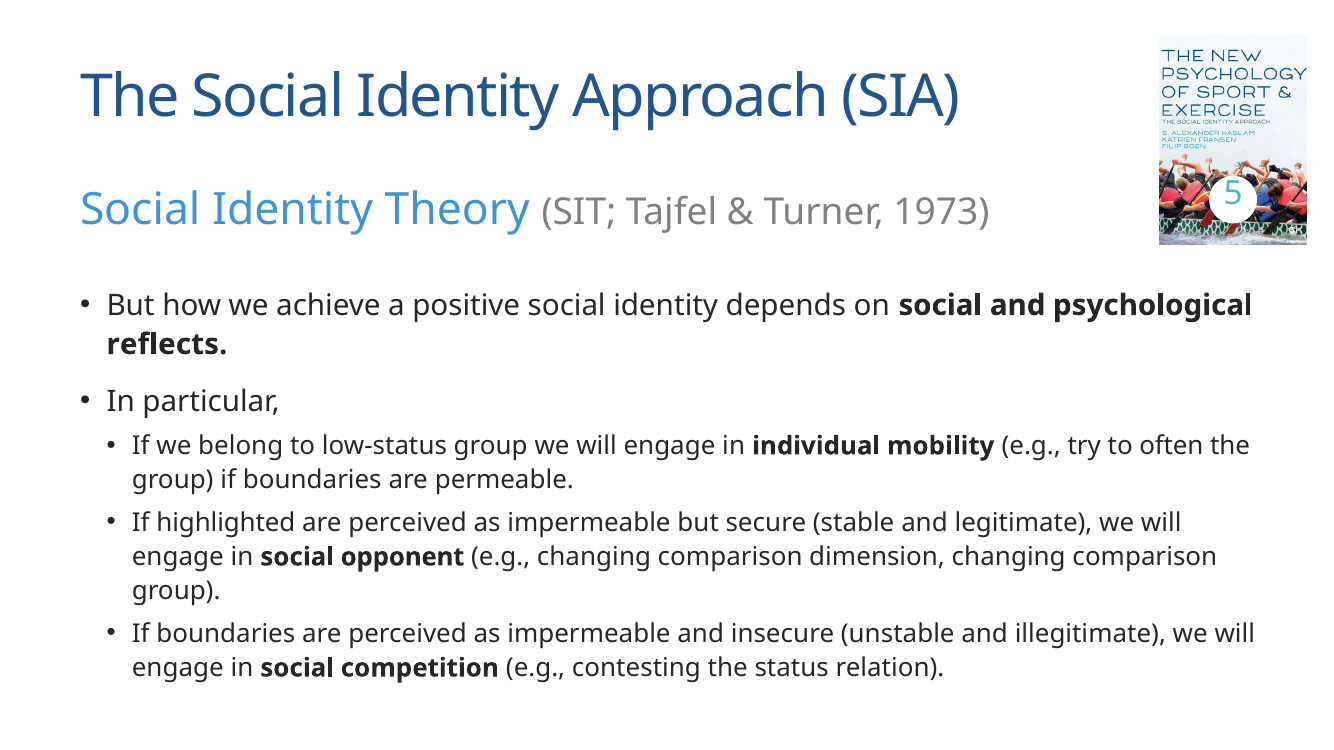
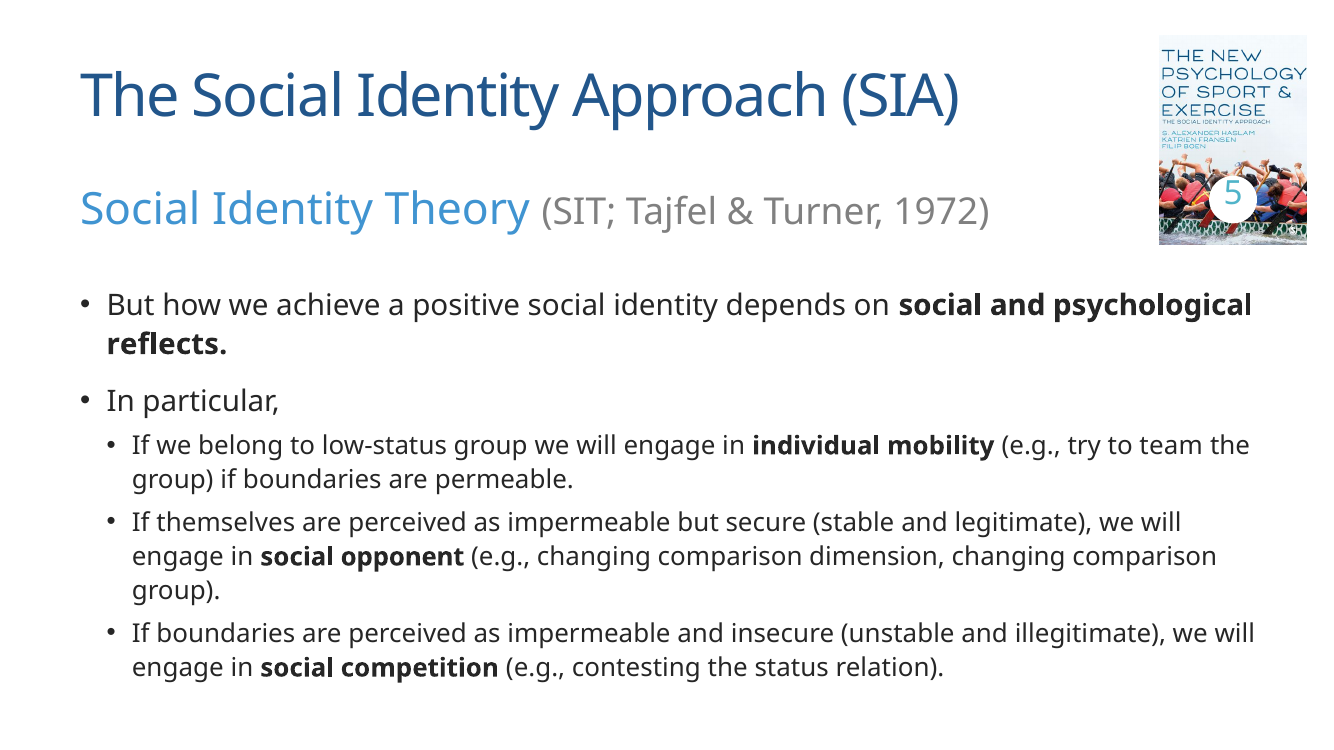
1973: 1973 -> 1972 (941, 212)
often: often -> team (1171, 446)
highlighted: highlighted -> themselves (226, 523)
